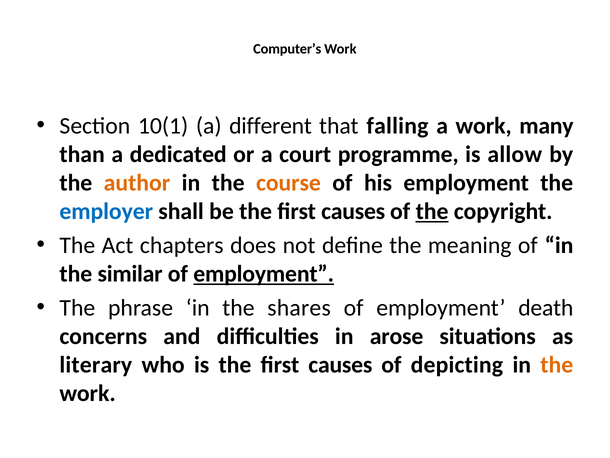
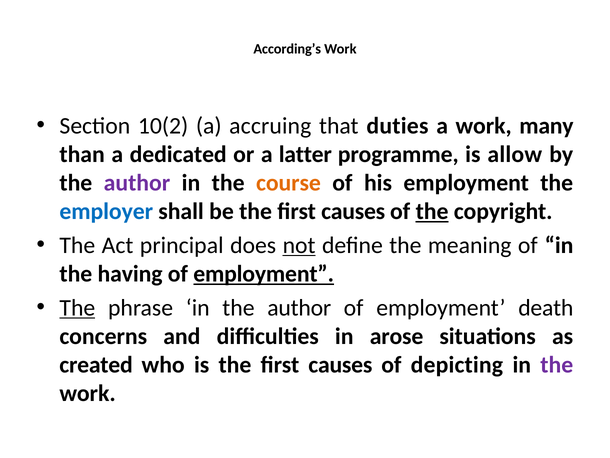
Computer’s: Computer’s -> According’s (287, 49)
10(1: 10(1 -> 10(2 (163, 126)
different: different -> accruing (270, 126)
falling: falling -> duties (397, 126)
court: court -> latter (305, 154)
author colour: orange -> purple (137, 183)
chapters: chapters -> principal (182, 245)
not underline: none -> present (299, 245)
similar: similar -> having (130, 274)
The underline: none -> present (77, 307)
in the shares: shares -> author (299, 307)
literary: literary -> created (96, 364)
the colour: orange -> purple (557, 364)
